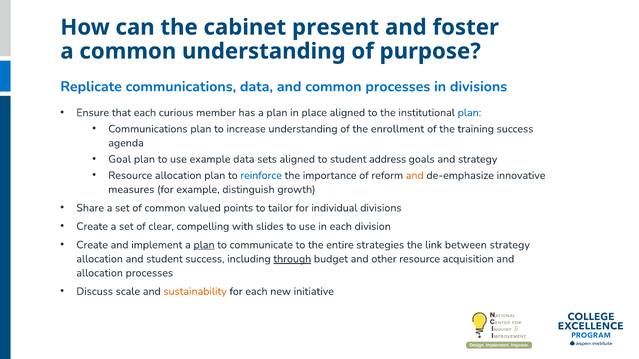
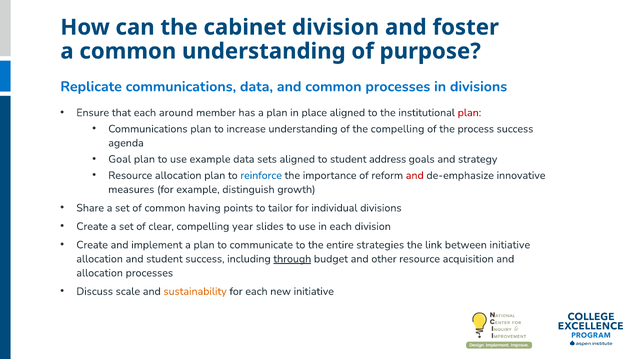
cabinet present: present -> division (336, 27)
curious: curious -> around (176, 113)
plan colour: blue -> red (469, 113)
the enrollment: enrollment -> compelling (398, 129)
training: training -> process (476, 129)
and colour: orange -> red (415, 176)
valued: valued -> having (204, 208)
with: with -> year (243, 227)
plan underline: present -> none (204, 245)
between strategy: strategy -> initiative (510, 245)
